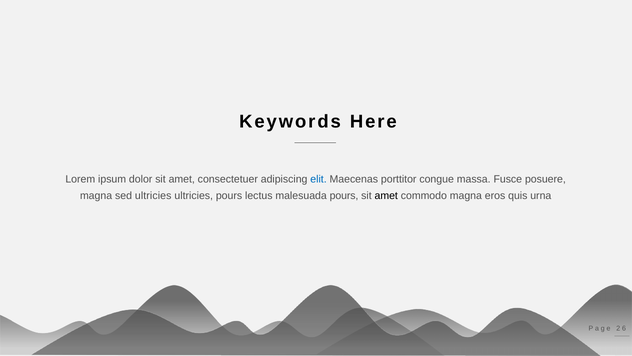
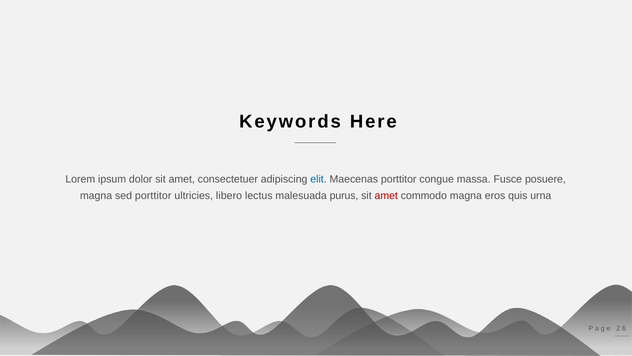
sed ultricies: ultricies -> porttitor (153, 195)
ultricies pours: pours -> libero (229, 195)
malesuada pours: pours -> purus (344, 195)
amet colour: black -> red (386, 195)
